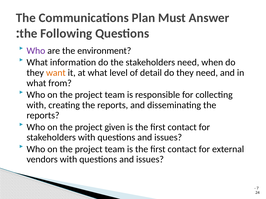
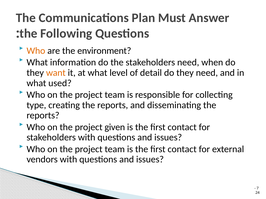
Who colour: purple -> orange (36, 51)
from: from -> used (60, 83)
with: with -> type (36, 105)
